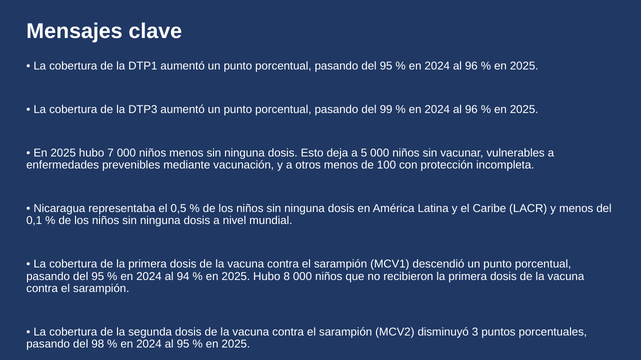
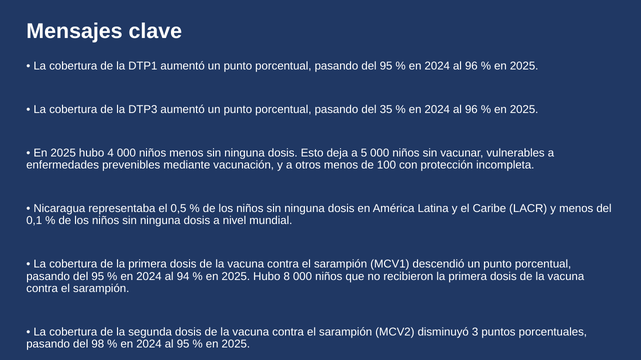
99: 99 -> 35 (386, 110)
7: 7 -> 4 (111, 153)
